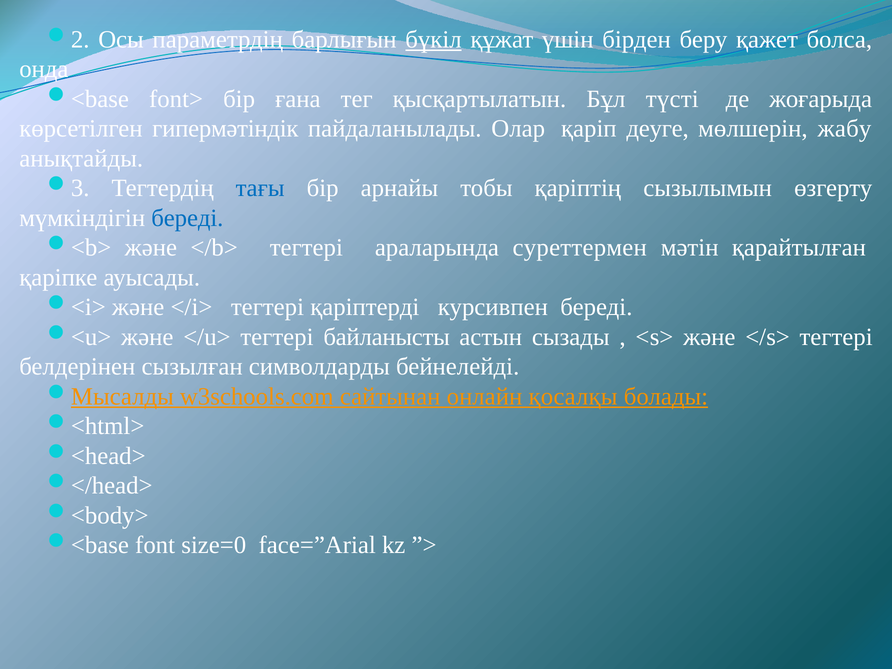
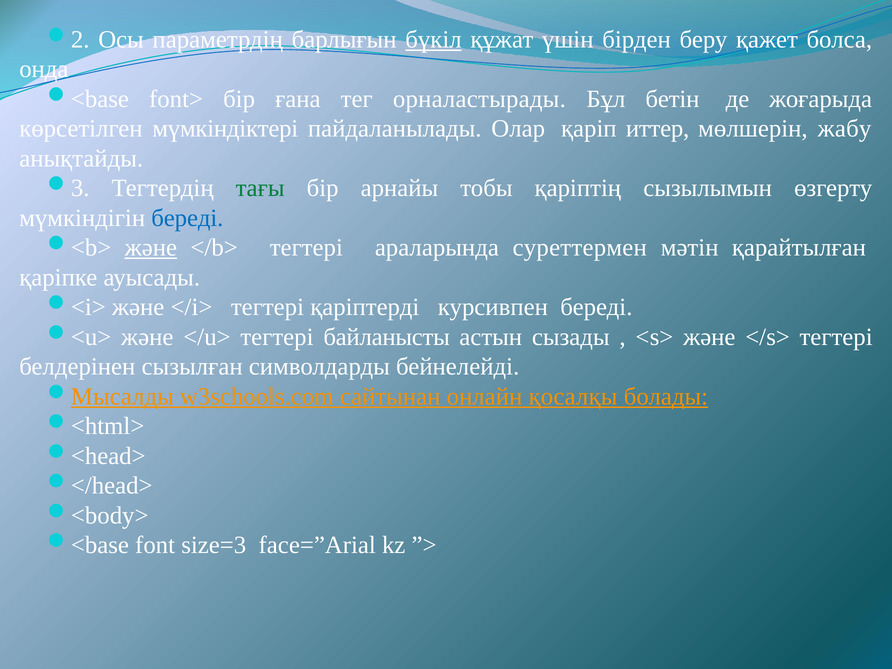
қысқартылатын: қысқартылатын -> орналастырады (479, 99)
түсті: түсті -> бетін (672, 99)
гипермәтіндік: гипермәтіндік -> мүмкіндіктері (225, 129)
деуге: деуге -> иттер (658, 129)
тағы colour: blue -> green (260, 188)
және underline: none -> present (151, 248)
size=0: size=0 -> size=3 (214, 545)
